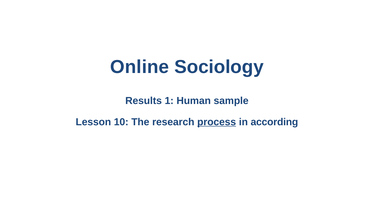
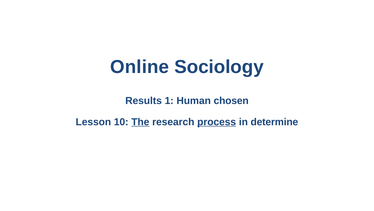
sample: sample -> chosen (231, 101)
The underline: none -> present (140, 122)
according: according -> determine (274, 122)
